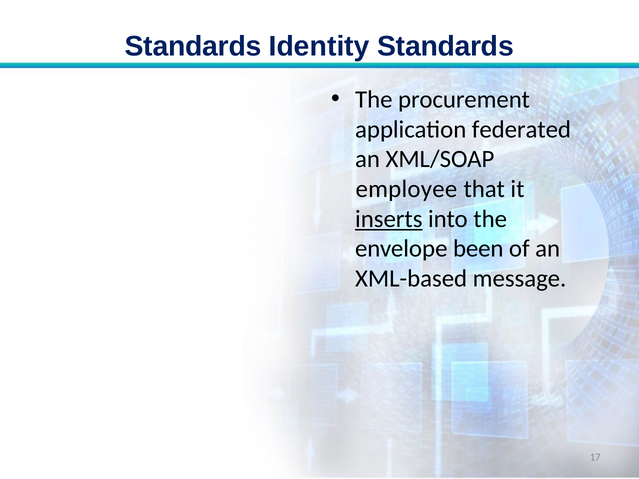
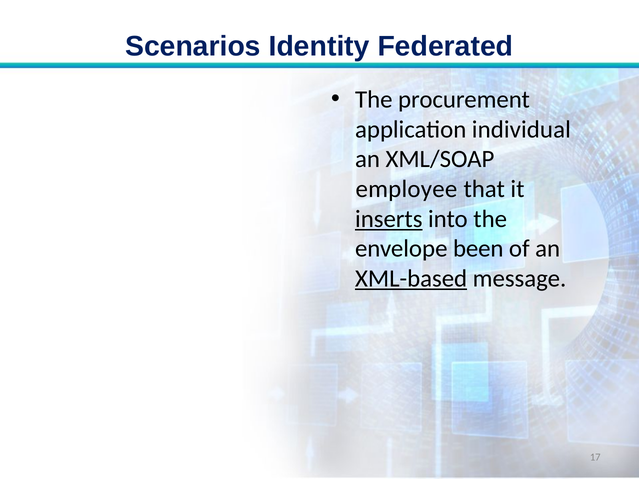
Standards: Standards -> Scenarios (193, 46)
Identity Standards: Standards -> Federated (445, 46)
federated: federated -> individual (521, 130)
XML-based underline: none -> present (411, 279)
